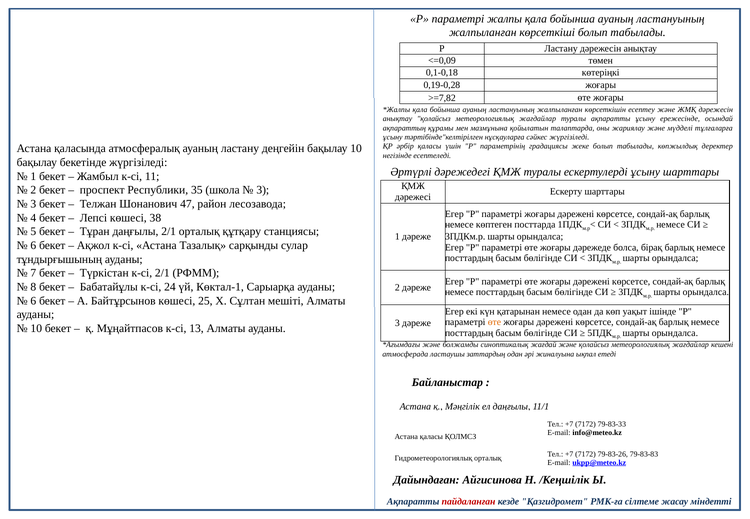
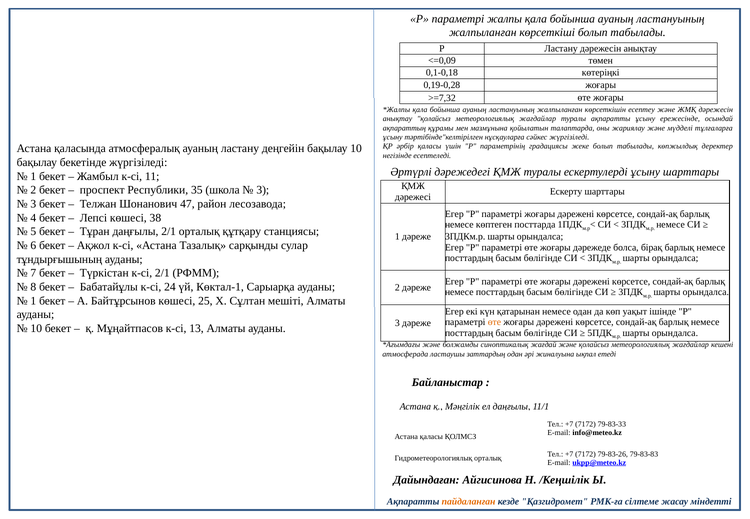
>=7,82: >=7,82 -> >=7,32 (442, 98)
6: 6 -> 1 (33, 301)
пайдаланған colour: red -> orange (469, 502)
